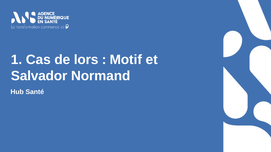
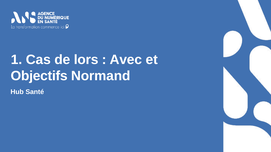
Motif: Motif -> Avec (126, 60)
Salvador: Salvador -> Objectifs (39, 76)
